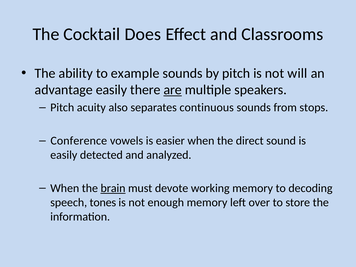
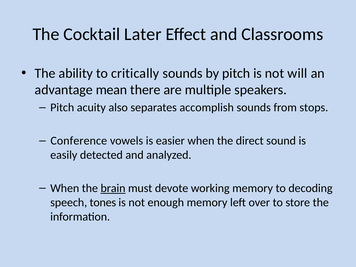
Does: Does -> Later (143, 34)
example: example -> critically (135, 73)
advantage easily: easily -> mean (112, 90)
are underline: present -> none (173, 90)
continuous: continuous -> accomplish (207, 108)
